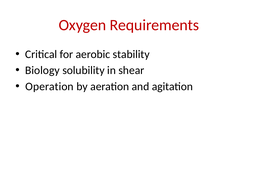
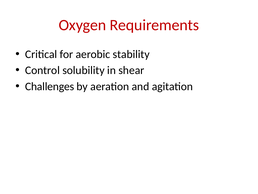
Biology: Biology -> Control (42, 70)
Operation: Operation -> Challenges (50, 86)
